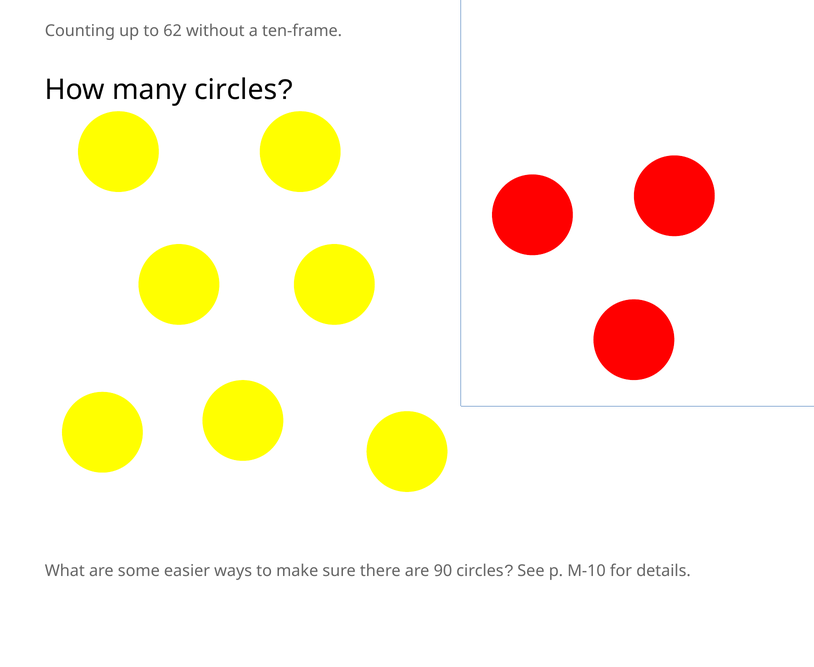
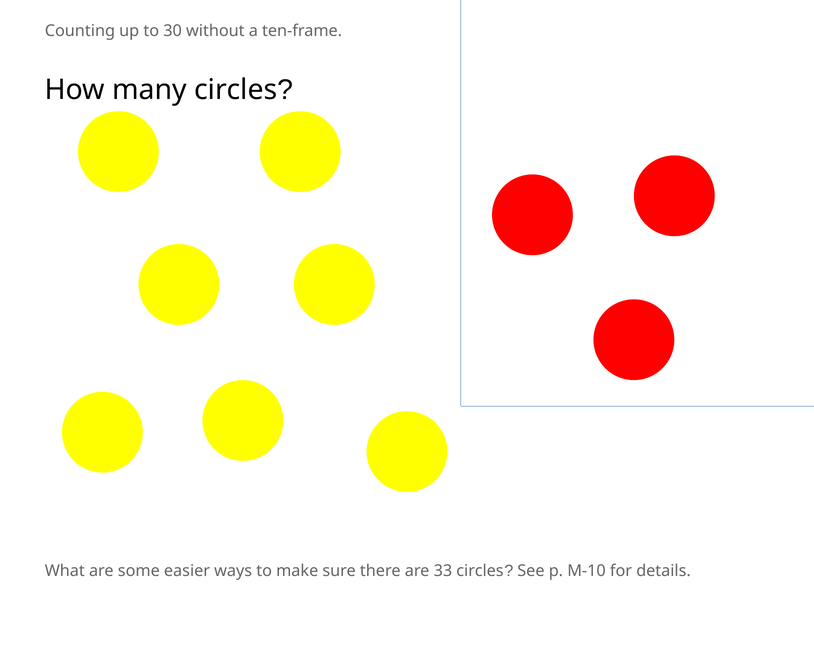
62: 62 -> 30 (173, 31)
90: 90 -> 33 (443, 571)
